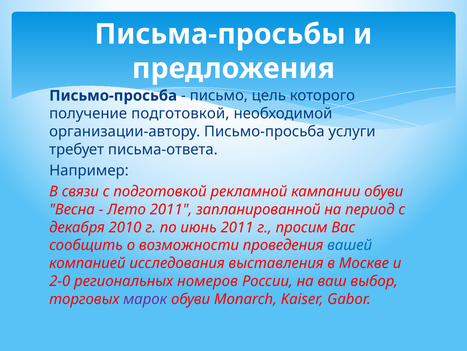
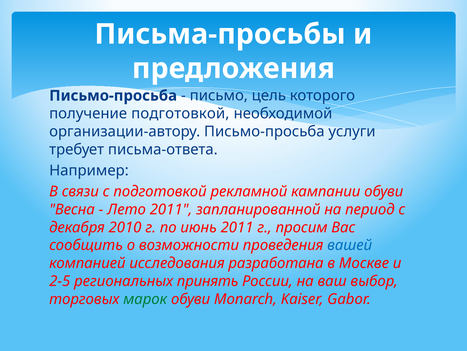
выставления: выставления -> разработана (276, 263)
2-0: 2-0 -> 2-5 (60, 281)
номеров: номеров -> принять (208, 281)
марок colour: purple -> green (145, 299)
